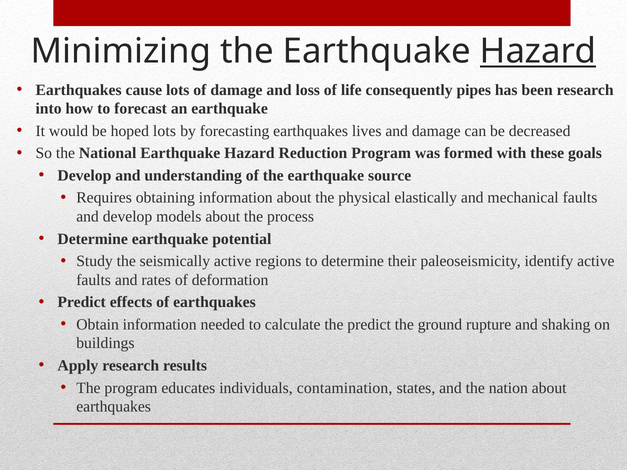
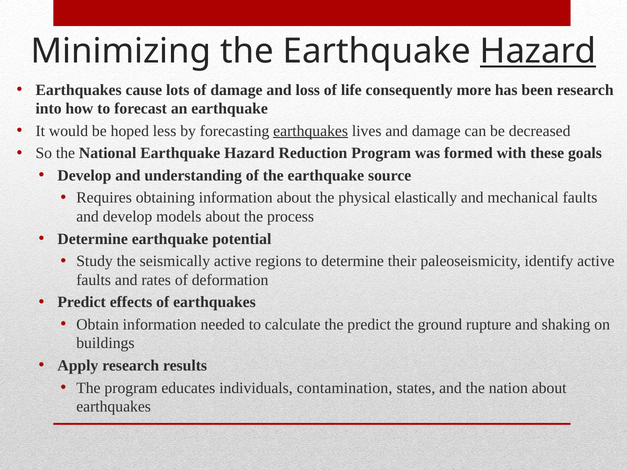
pipes: pipes -> more (474, 90)
hoped lots: lots -> less (165, 131)
earthquakes underline: none -> present (311, 131)
